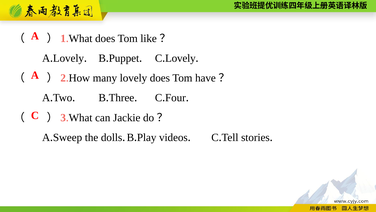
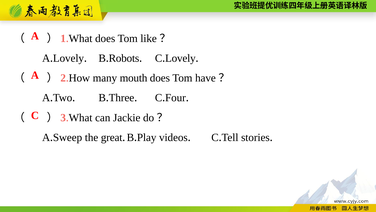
Puppet: Puppet -> Robots (124, 58)
many lovely: lovely -> mouth (134, 78)
dolls: dolls -> great (112, 137)
